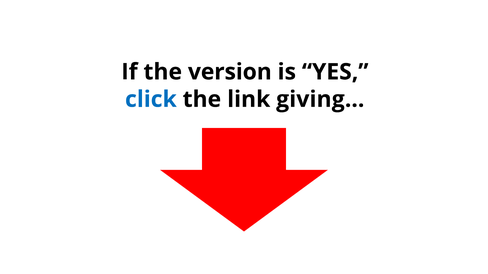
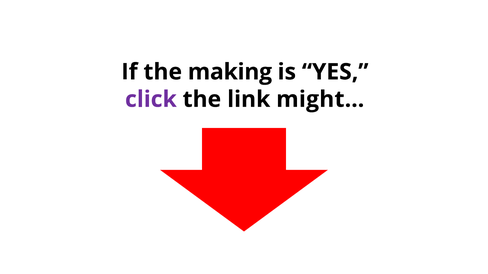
version: version -> making (230, 72)
click colour: blue -> purple (151, 99)
giving…: giving… -> might… (320, 99)
